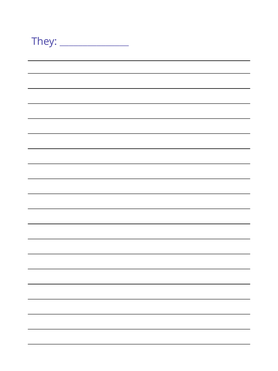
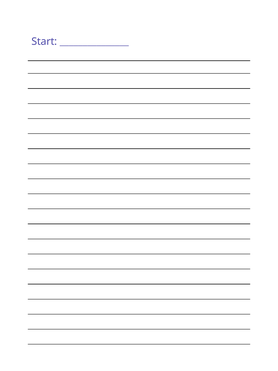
They: They -> Start (44, 41)
